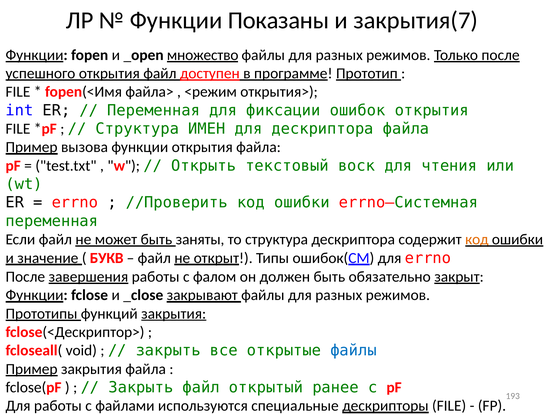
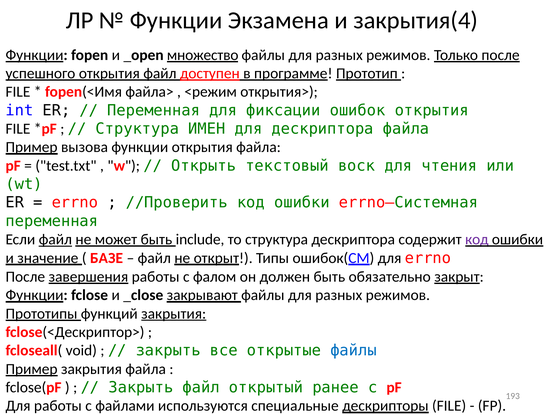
Показаны: Показаны -> Экзамена (278, 20)
закрытия(7: закрытия(7 -> закрытия(4 (416, 20)
файл underline: none -> present (55, 239)
заняты: заняты -> include (200, 239)
код colour: orange -> purple (477, 239)
БУКВ: БУКВ -> БАЗЕ (107, 258)
